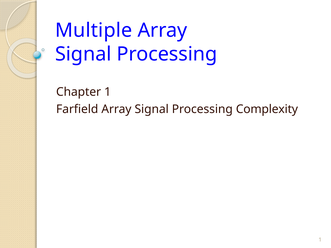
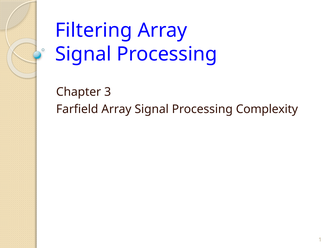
Multiple: Multiple -> Filtering (94, 30)
Chapter 1: 1 -> 3 (108, 92)
